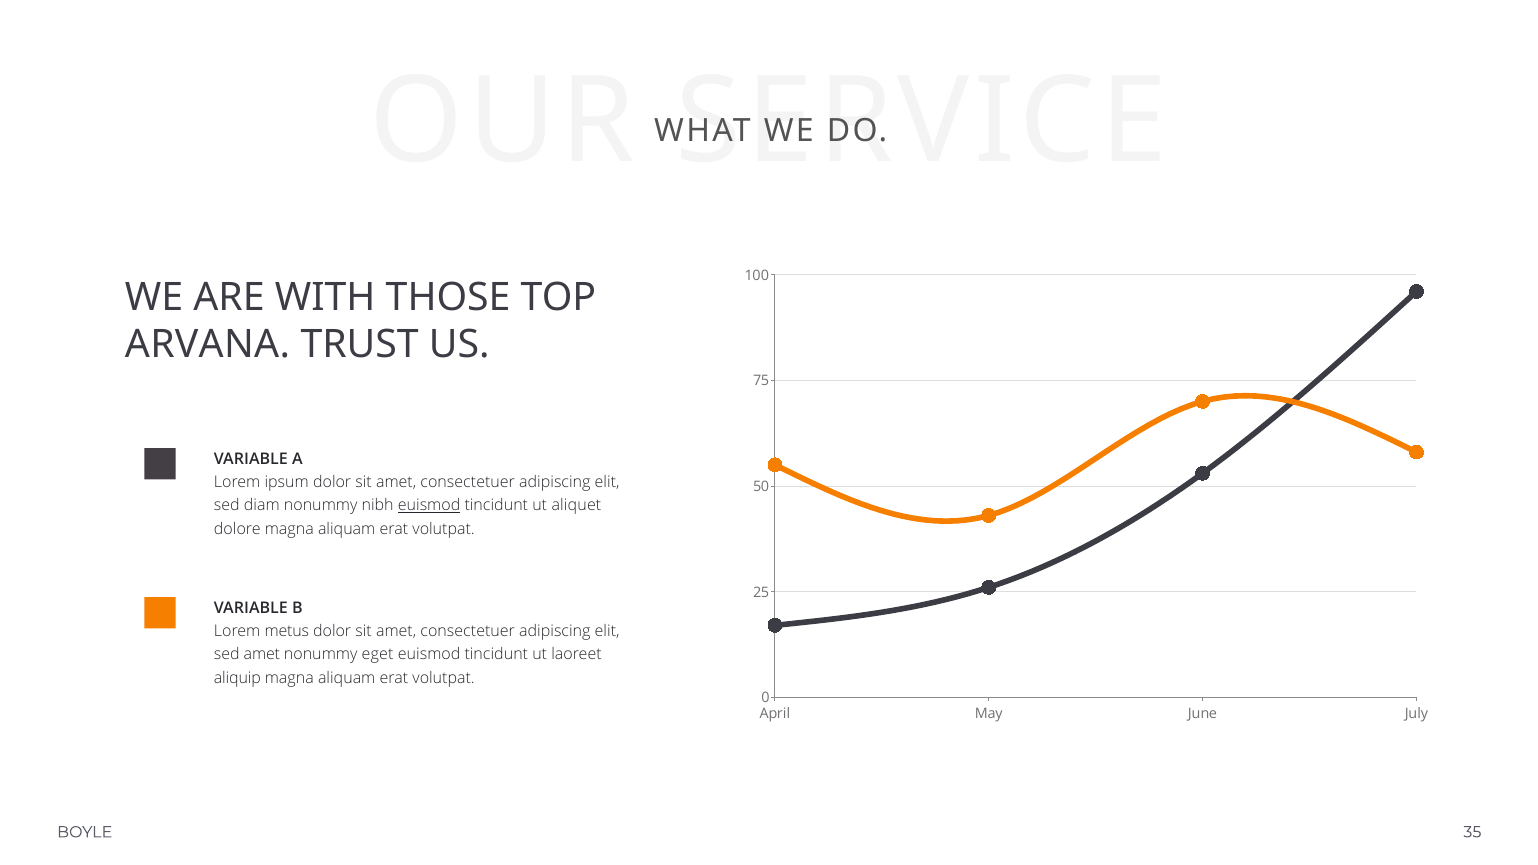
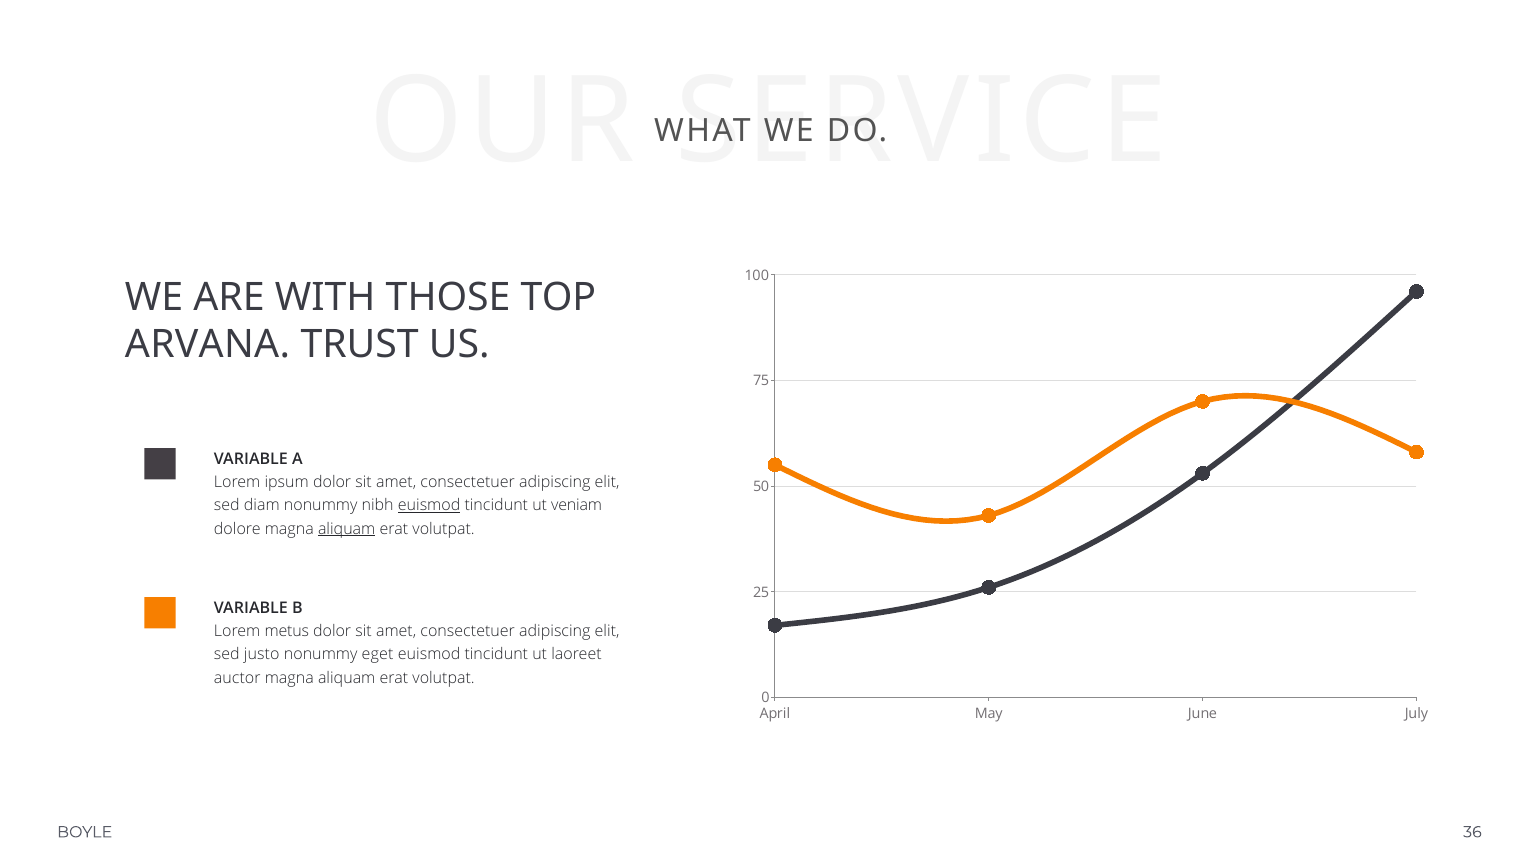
aliquet: aliquet -> veniam (577, 506)
aliquam underline: none -> present (347, 529)
sed amet: amet -> justo (262, 655)
aliquip: aliquip -> auctor (237, 678)
35: 35 -> 36 (1472, 832)
